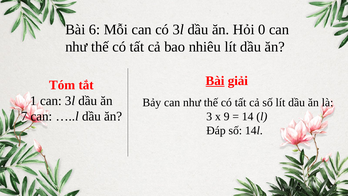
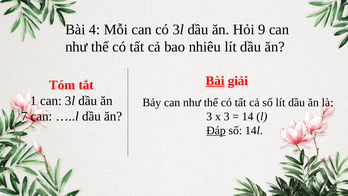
6: 6 -> 4 (95, 29)
0: 0 -> 9 (262, 29)
x 9: 9 -> 3 (227, 116)
Đáp underline: none -> present (216, 130)
